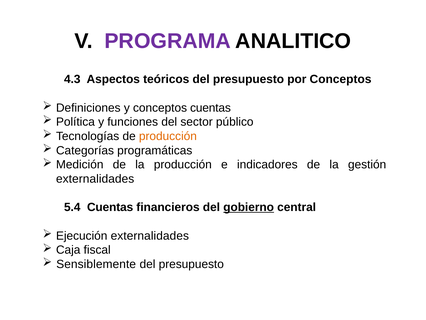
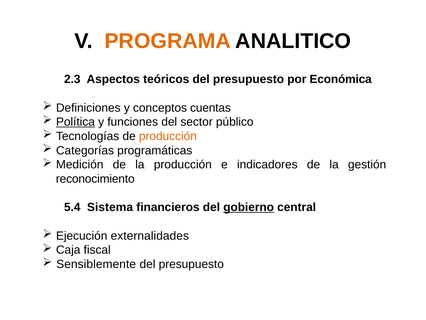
PROGRAMA colour: purple -> orange (168, 41)
4.3: 4.3 -> 2.3 (72, 79)
por Conceptos: Conceptos -> Económica (341, 79)
Política underline: none -> present (75, 122)
externalidades: externalidades -> reconocimiento (95, 179)
5.4 Cuentas: Cuentas -> Sistema (110, 207)
